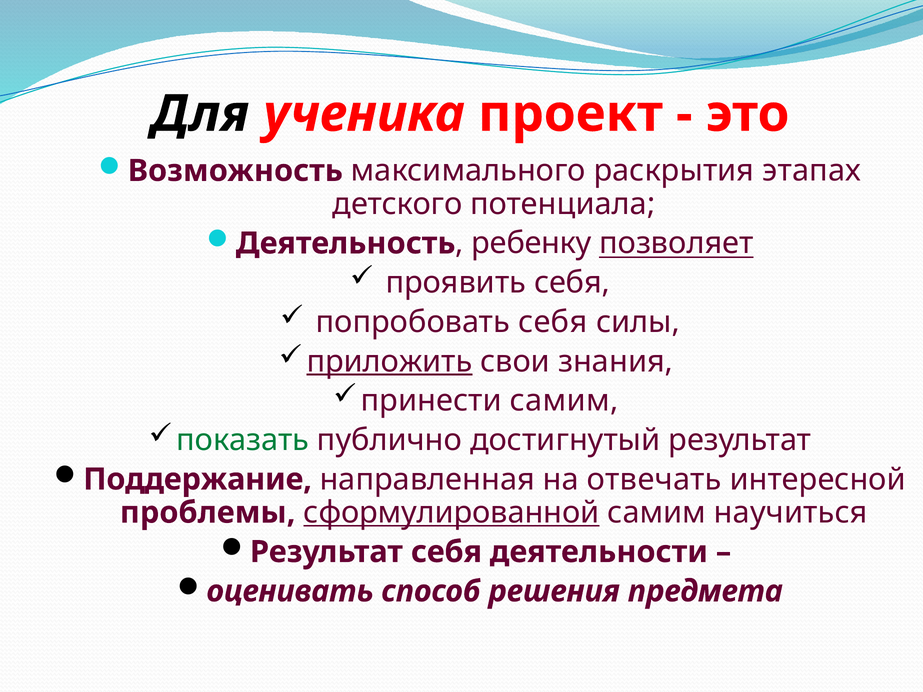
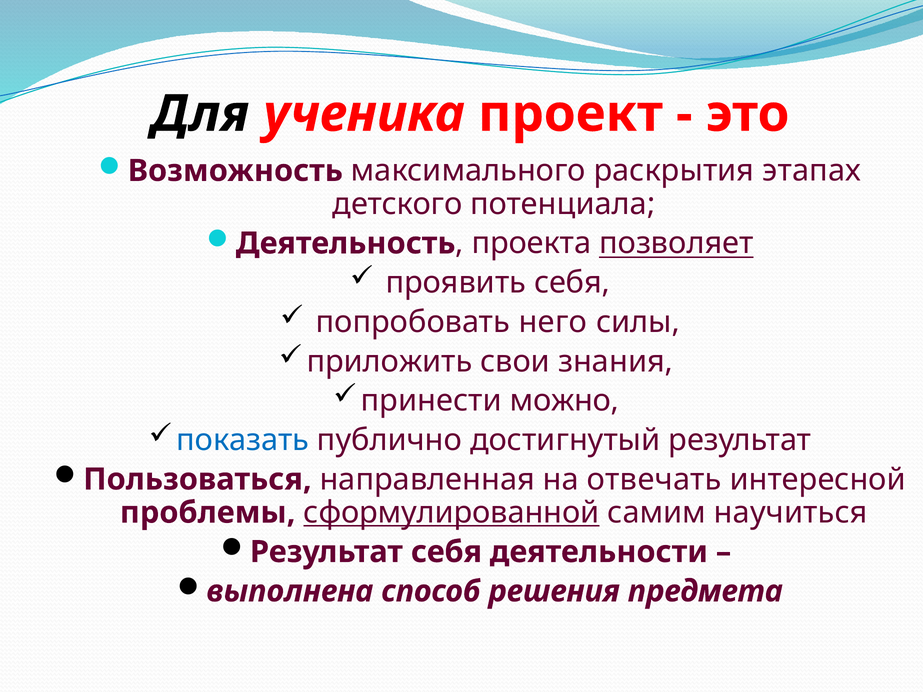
ребенку: ребенку -> проекта (531, 243)
попробовать себя: себя -> него (553, 322)
приложить underline: present -> none (389, 361)
принести самим: самим -> можно (564, 401)
показать colour: green -> blue (243, 440)
Поддержание: Поддержание -> Пользоваться (197, 480)
оценивать: оценивать -> выполнена (290, 591)
